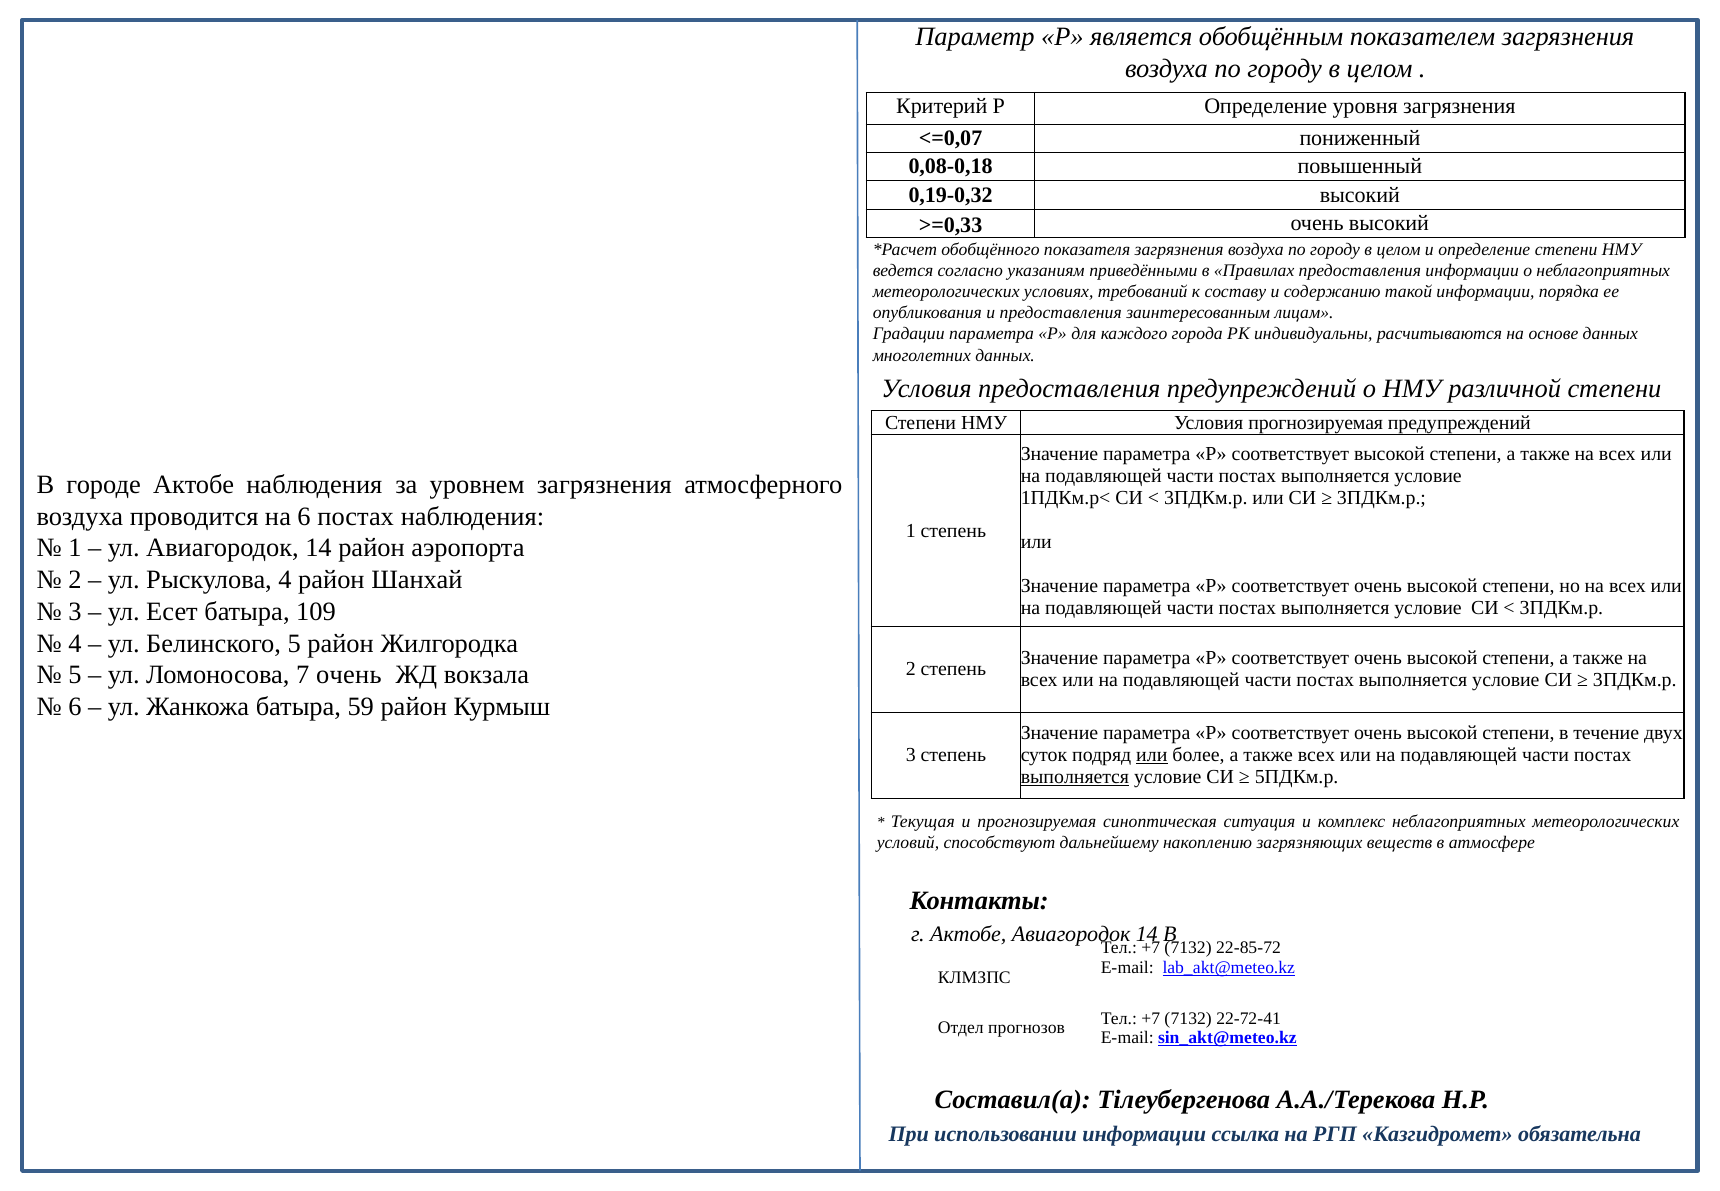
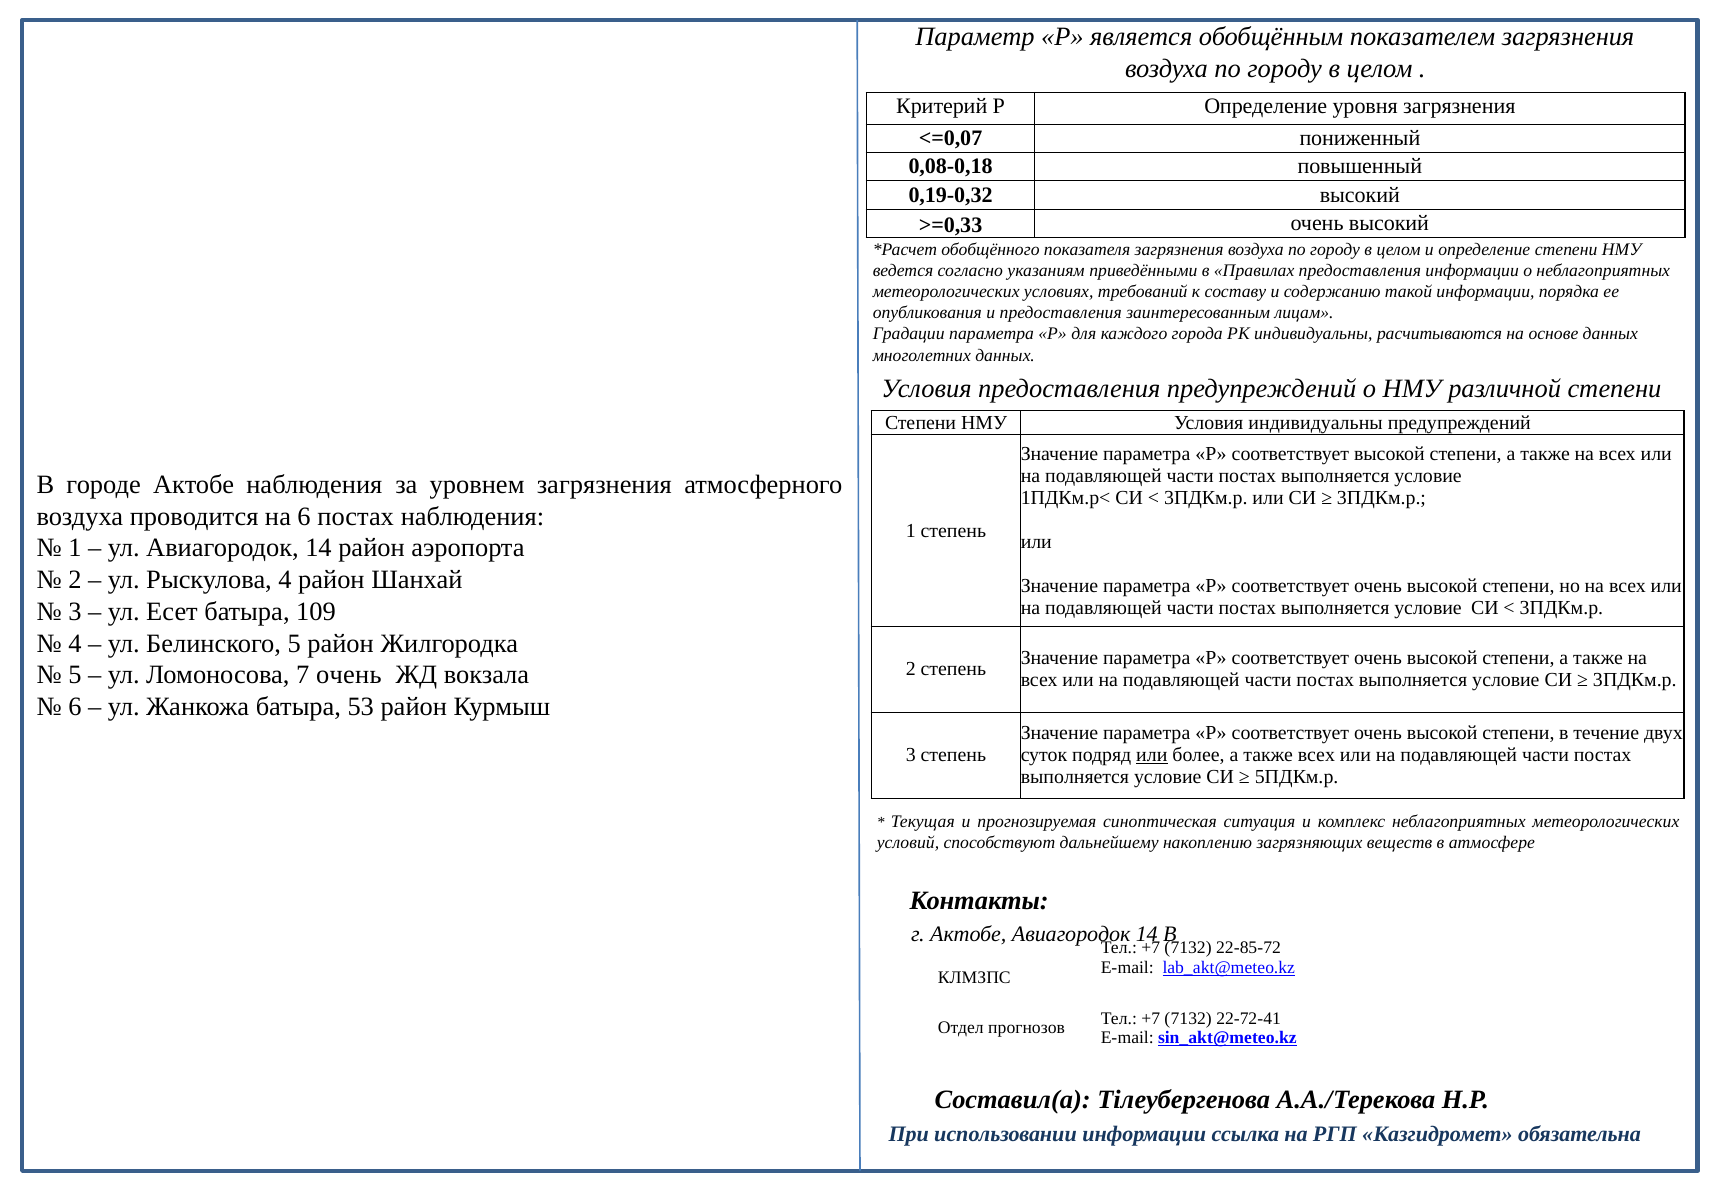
Условия прогнозируемая: прогнозируемая -> индивидуальны (1316, 423)
59: 59 -> 53 (361, 707)
выполняется underline: present -> none (1075, 777)
